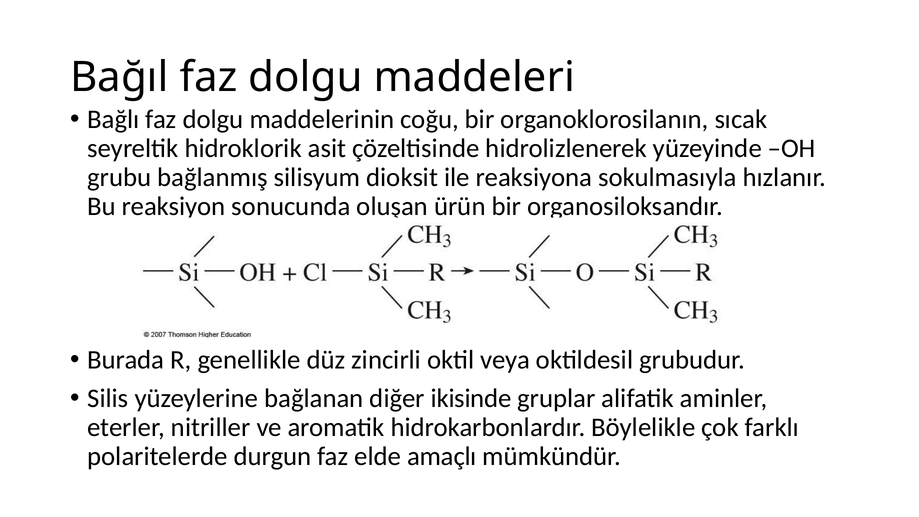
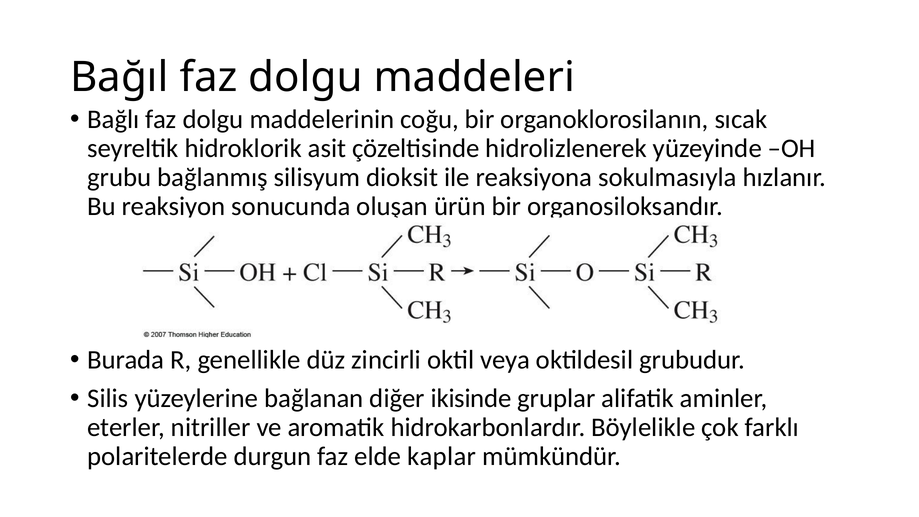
amaçlı: amaçlı -> kaplar (442, 456)
